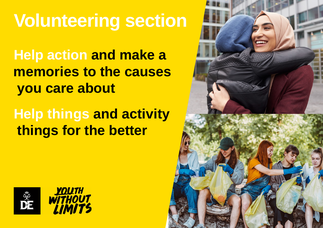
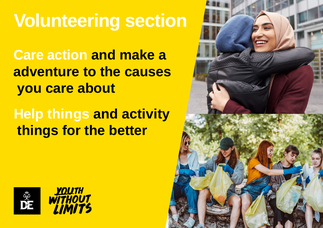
Help: Help -> Care (29, 55)
memories: memories -> adventure (46, 72)
